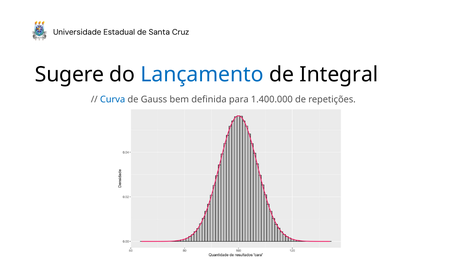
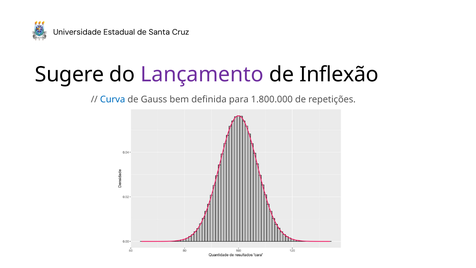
Lançamento colour: blue -> purple (202, 74)
Integral: Integral -> Inflexão (339, 74)
1.400.000: 1.400.000 -> 1.800.000 (272, 99)
